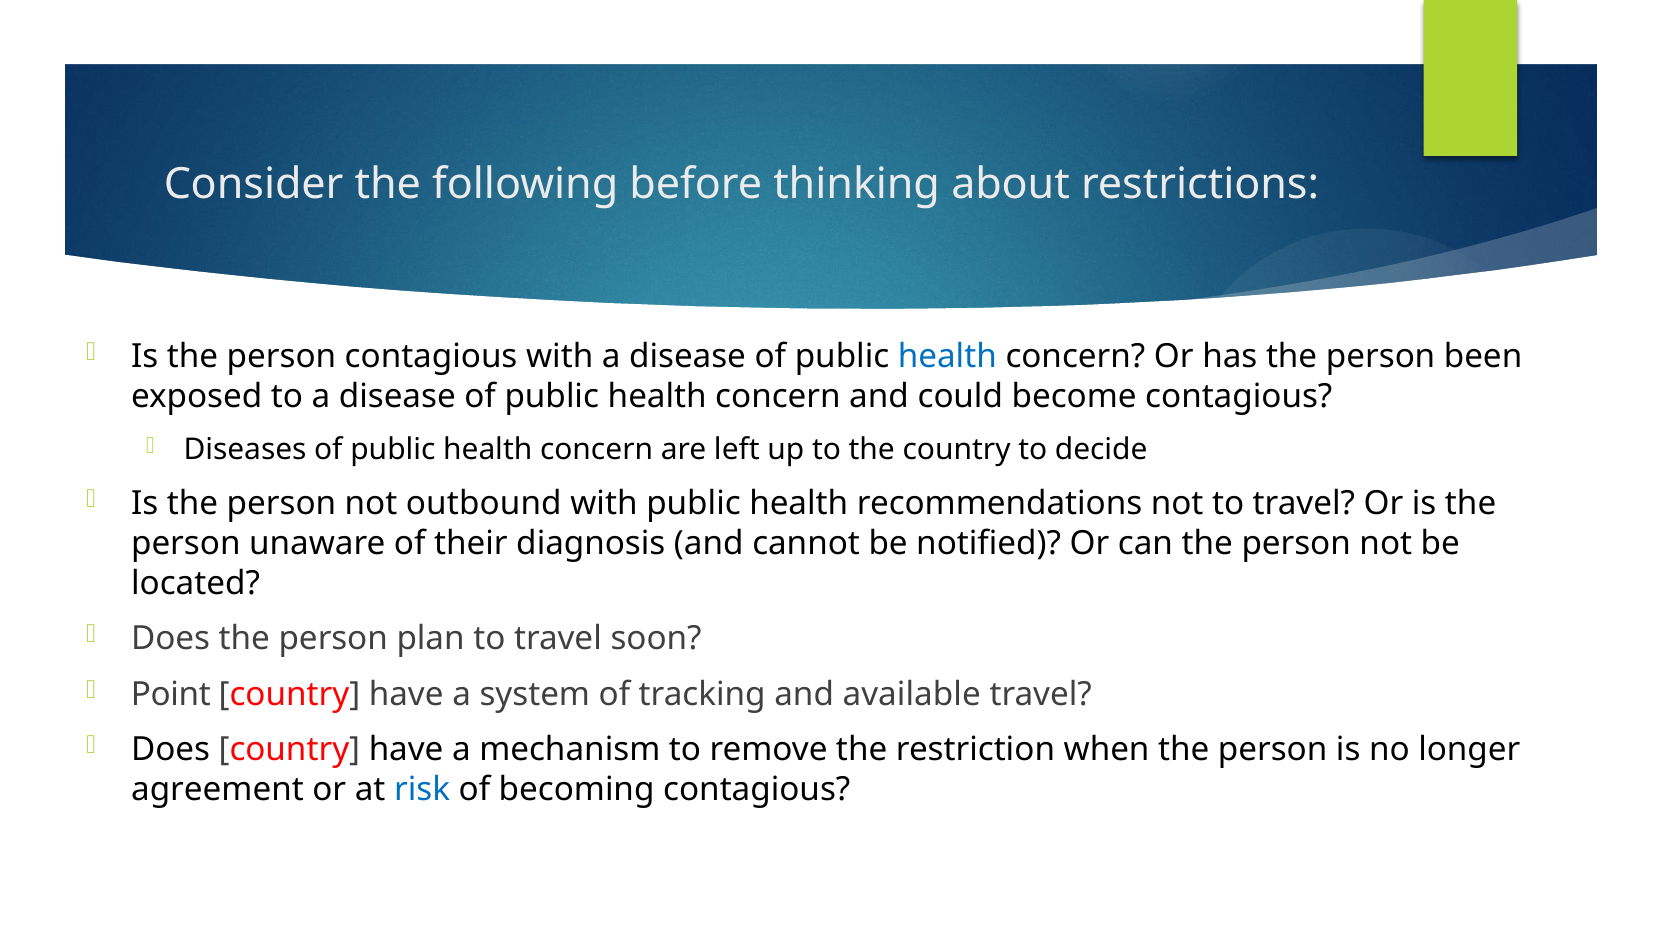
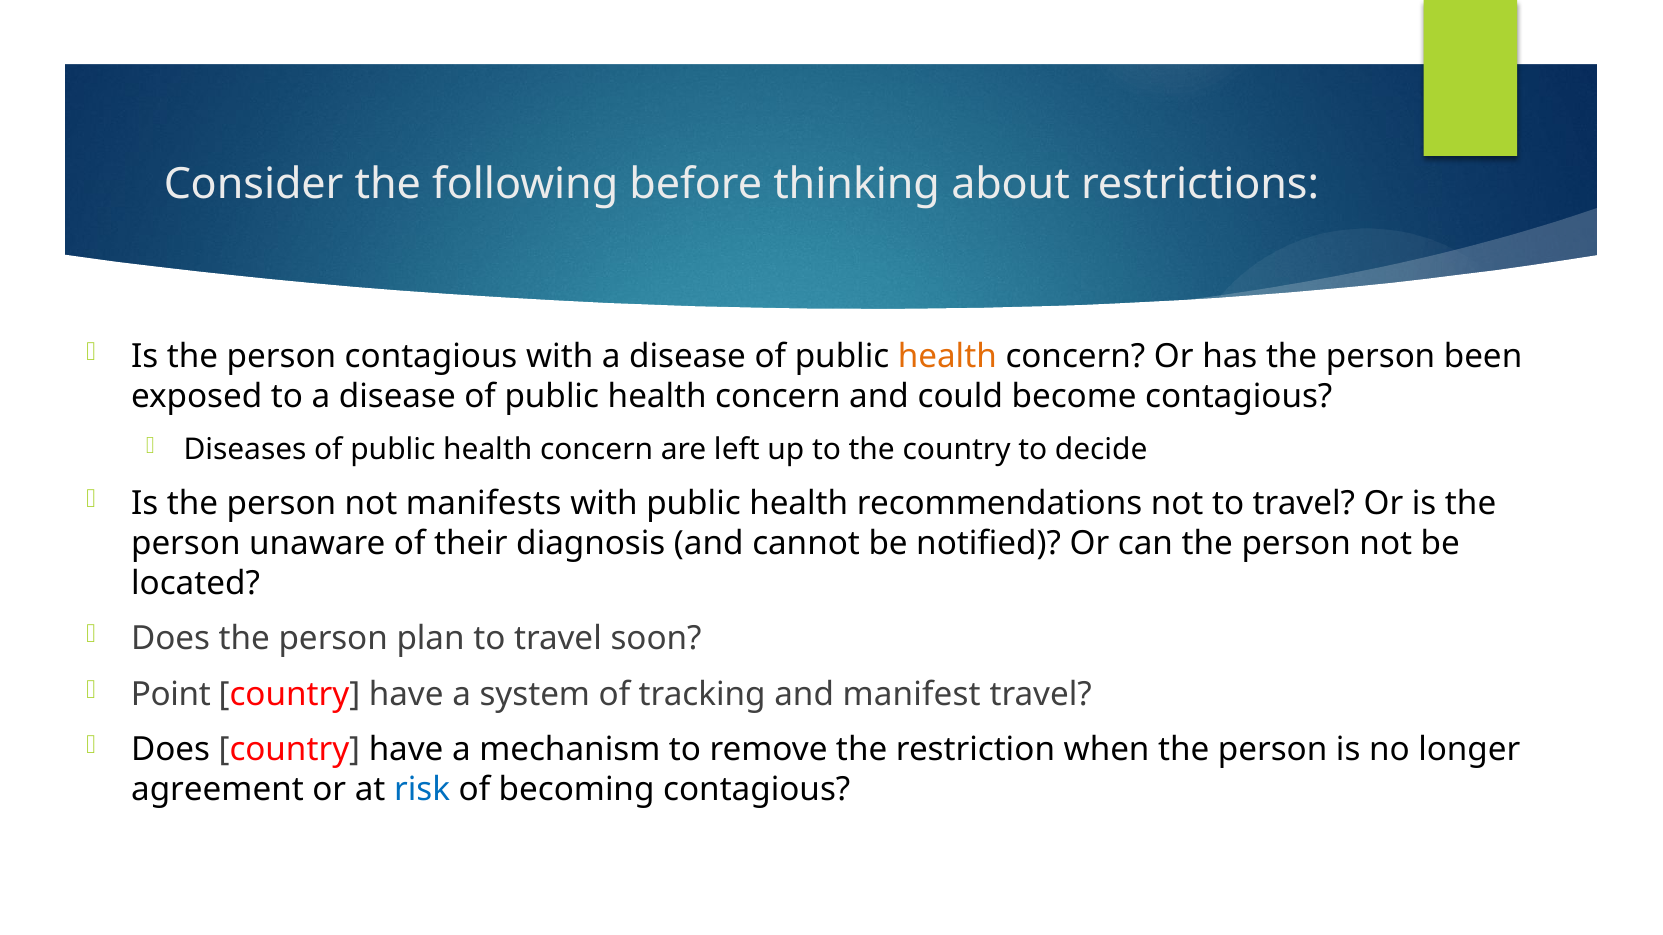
health colour: blue -> orange (947, 357)
outbound: outbound -> manifests (484, 504)
available: available -> manifest (912, 694)
